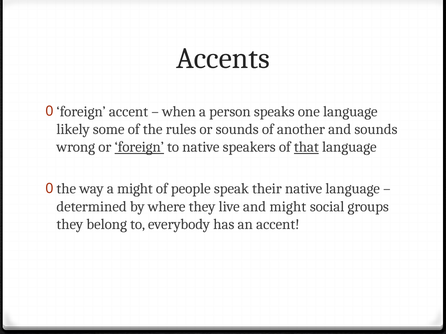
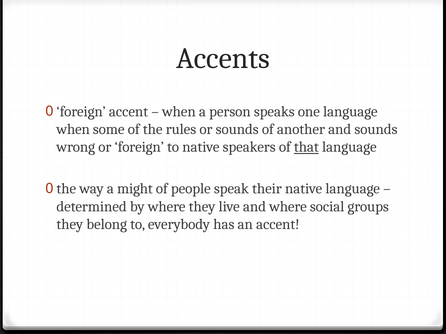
likely: likely -> when (73, 129)
foreign underline: present -> none (139, 147)
and might: might -> where (288, 207)
